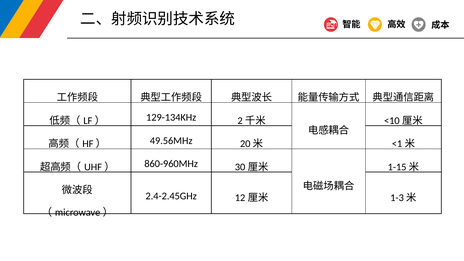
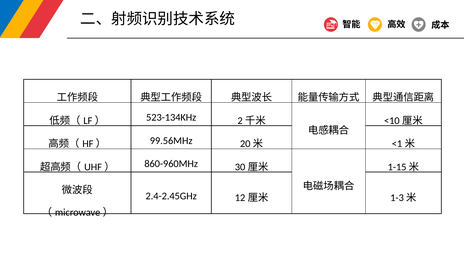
129-134KHz: 129-134KHz -> 523-134KHz (171, 118)
49.56MHz: 49.56MHz -> 99.56MHz (171, 141)
